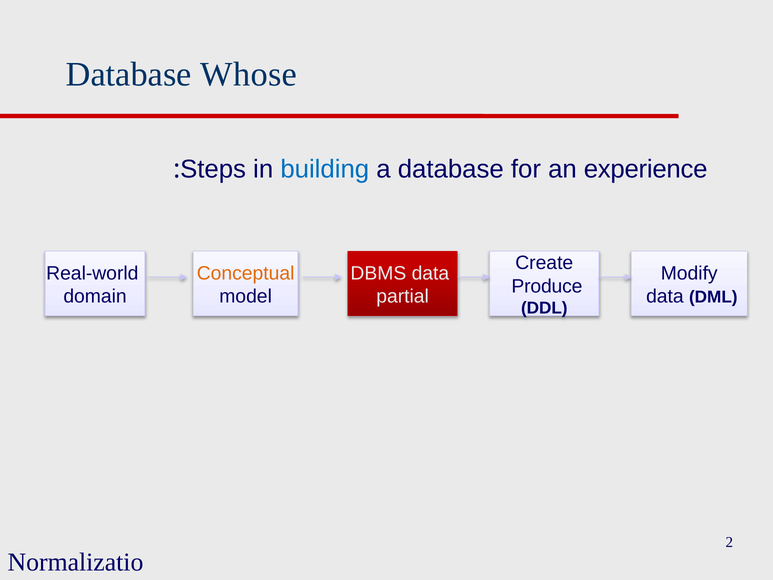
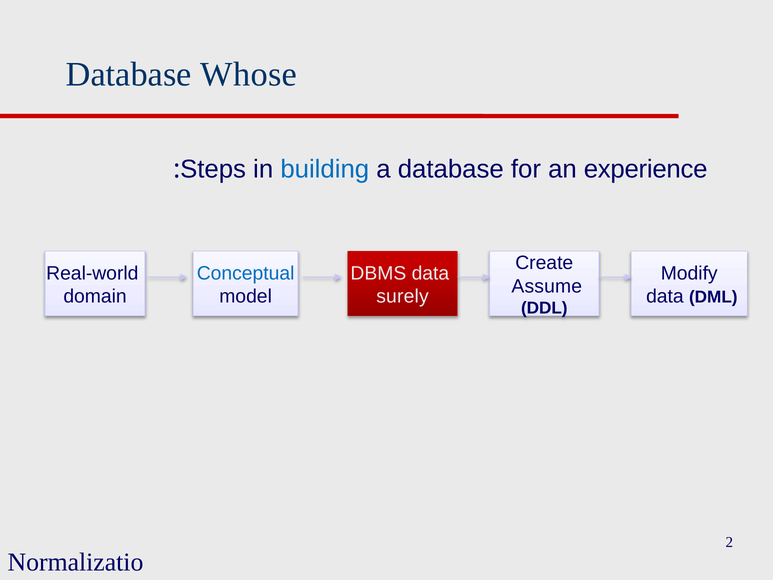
Conceptual colour: orange -> blue (246, 273)
Produce: Produce -> Assume (547, 286)
partial: partial -> surely (402, 296)
